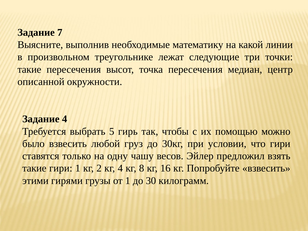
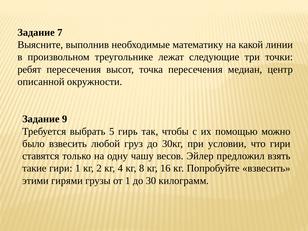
такие: такие -> ребят (29, 69)
Задание 4: 4 -> 9 (65, 119)
